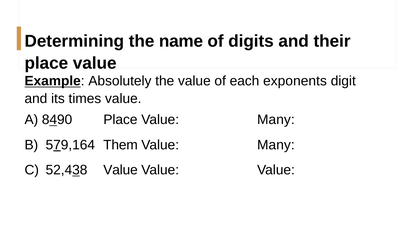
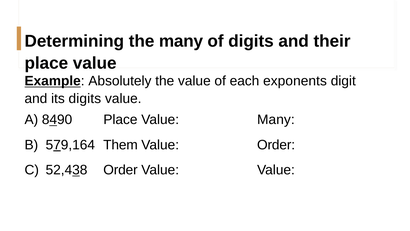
the name: name -> many (181, 41)
its times: times -> digits (85, 98)
Many: Many -> Order (276, 145)
52,438 Value: Value -> Order (120, 170)
